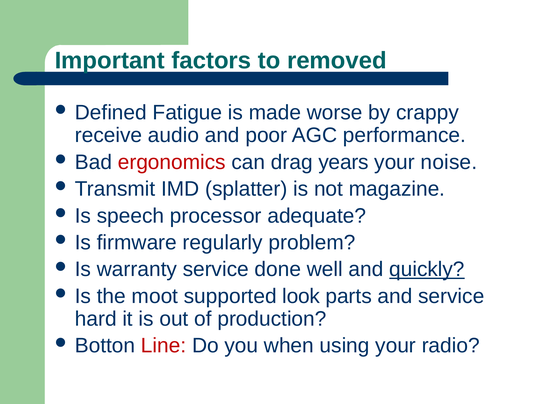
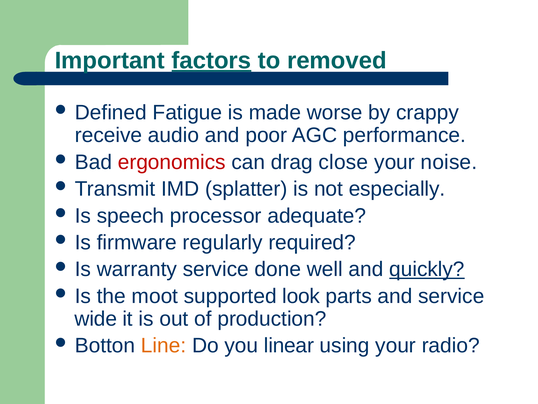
factors underline: none -> present (211, 60)
years: years -> close (343, 162)
magazine: magazine -> especially (397, 189)
problem: problem -> required (312, 242)
hard: hard -> wide (96, 318)
Line colour: red -> orange (164, 345)
when: when -> linear (289, 345)
